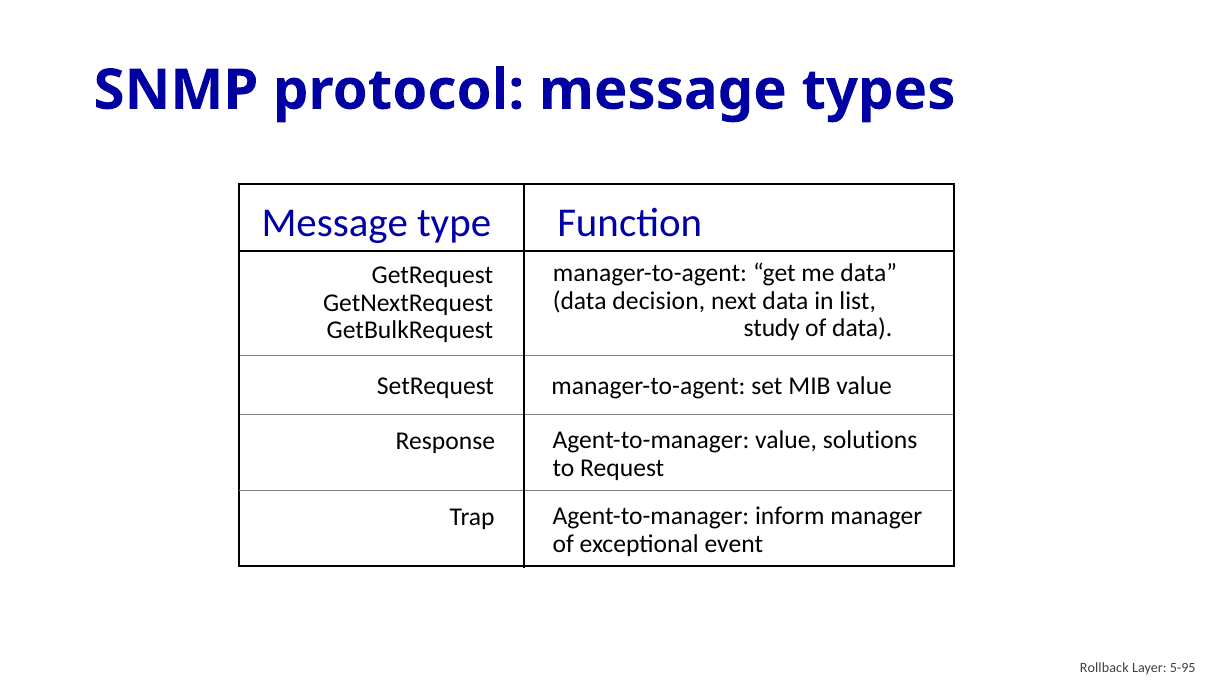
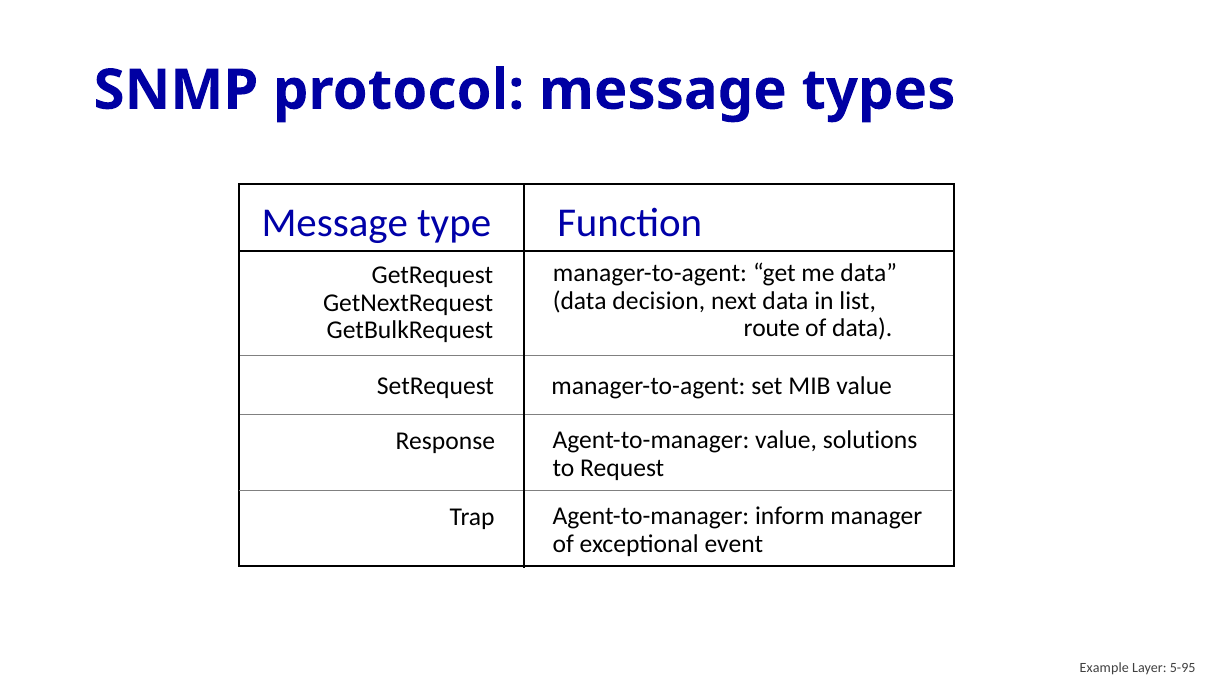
study: study -> route (772, 328)
Rollback: Rollback -> Example (1104, 668)
